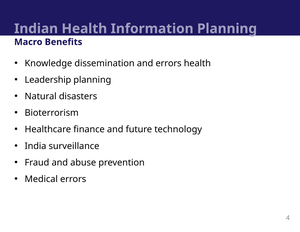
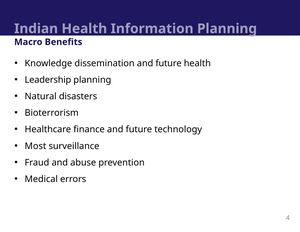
dissemination and errors: errors -> future (169, 63)
India: India -> Most (35, 146)
